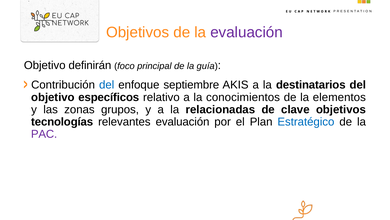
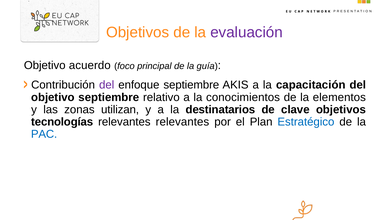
definirán: definirán -> acuerdo (90, 65)
del colour: blue -> purple (107, 85)
destinatarios: destinatarios -> capacitación (311, 85)
objetivo específicos: específicos -> septiembre (109, 97)
grupos: grupos -> utilizan (120, 109)
relacionadas: relacionadas -> destinatarios (220, 109)
relevantes evaluación: evaluación -> relevantes (182, 122)
PAC colour: purple -> blue (44, 134)
